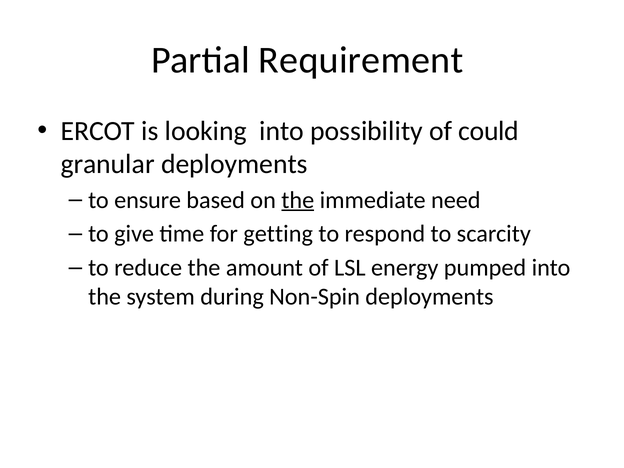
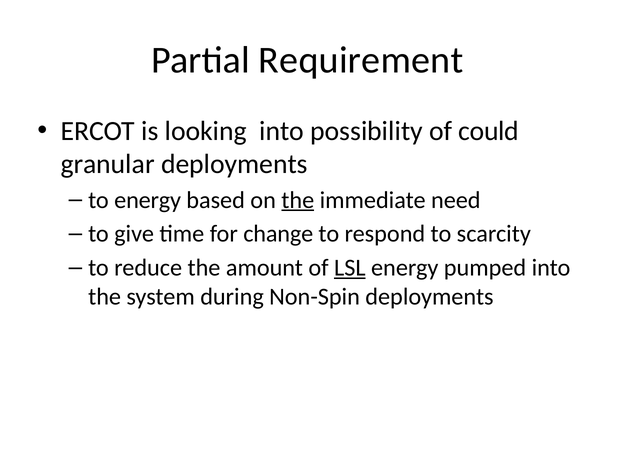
to ensure: ensure -> energy (148, 200)
getting: getting -> change (278, 234)
LSL underline: none -> present (350, 268)
